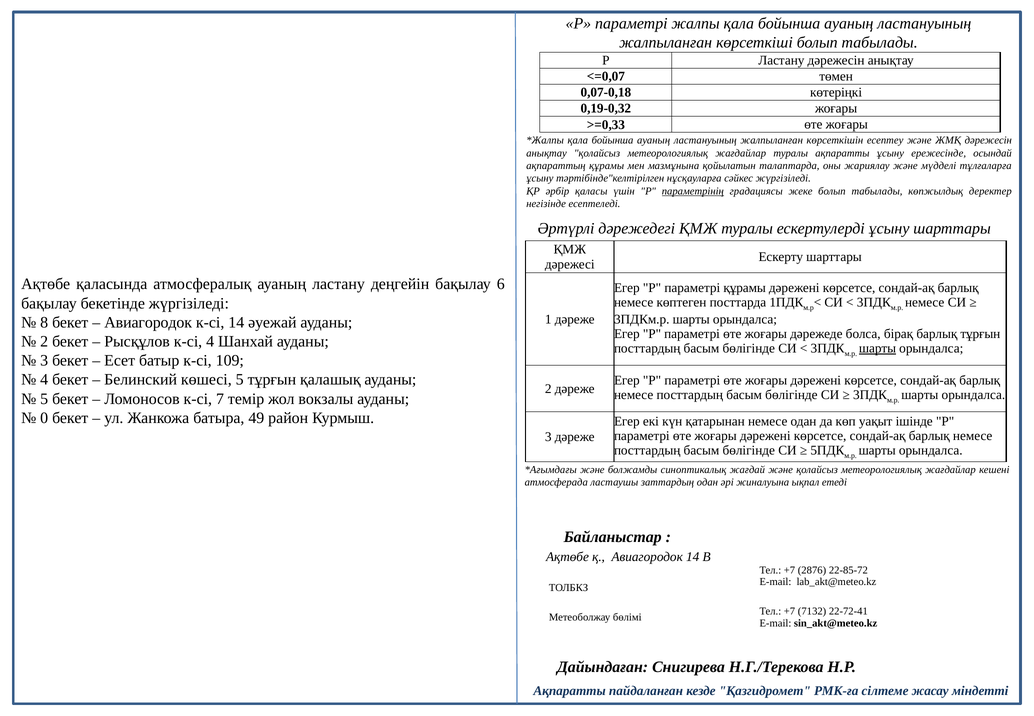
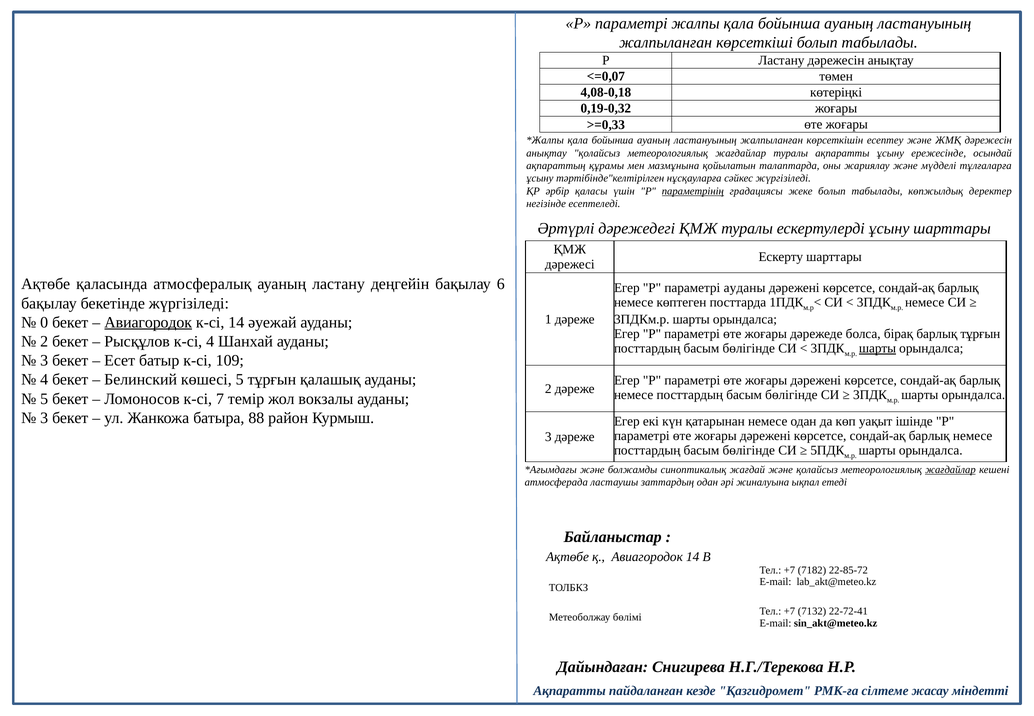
0,07-0,18: 0,07-0,18 -> 4,08-0,18 (606, 92)
параметрі құрамы: құрамы -> ауданы (745, 288)
8: 8 -> 0 (44, 322)
Авиагородок underline: none -> present (148, 322)
0: 0 -> 3 (44, 418)
49: 49 -> 88 (256, 418)
жағдайлар underline: none -> present (950, 469)
2876: 2876 -> 7182 (812, 570)
